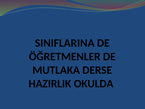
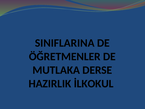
OKULDA: OKULDA -> İLKOKUL (94, 84)
